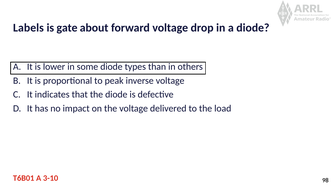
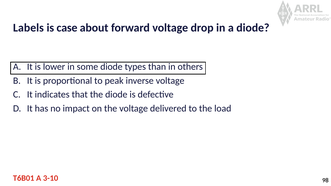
gate: gate -> case (67, 28)
